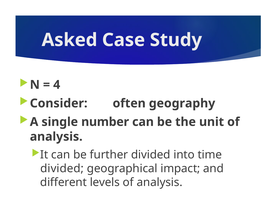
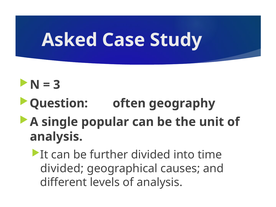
4: 4 -> 3 (57, 85)
Consider: Consider -> Question (59, 103)
number: number -> popular (105, 122)
impact: impact -> causes (180, 168)
